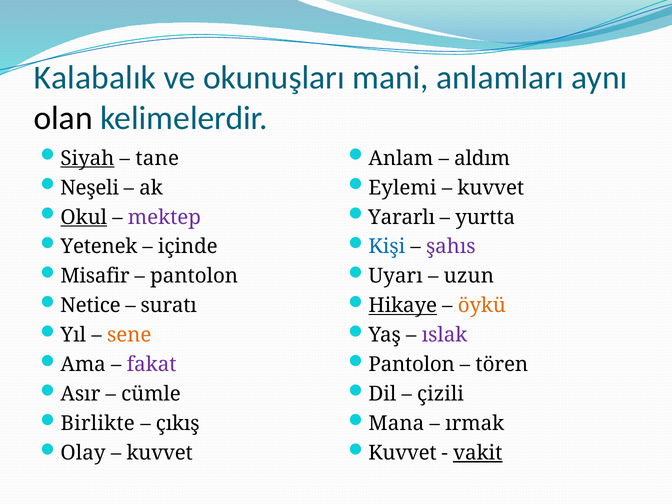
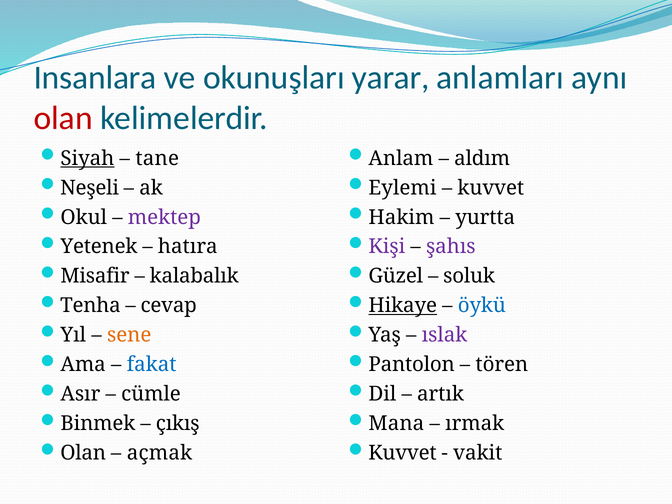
Kalabalık: Kalabalık -> Insanlara (95, 78)
mani: mani -> yarar (391, 78)
olan colour: black -> red (63, 118)
Okul underline: present -> none (84, 217)
Yararlı: Yararlı -> Hakim (401, 217)
içinde: içinde -> hatıra (188, 247)
Kişi colour: blue -> purple (387, 247)
pantolon: pantolon -> kalabalık (194, 276)
Uyarı: Uyarı -> Güzel (396, 276)
uzun: uzun -> soluk (469, 276)
Netice: Netice -> Tenha (90, 306)
suratı: suratı -> cevap (169, 306)
öykü colour: orange -> blue (482, 306)
fakat colour: purple -> blue (152, 365)
çizili: çizili -> artık (440, 394)
Birlikte: Birlikte -> Binmek (98, 424)
Olay: Olay -> Olan (83, 453)
kuvvet: kuvvet -> açmak (159, 453)
vakit underline: present -> none (478, 453)
